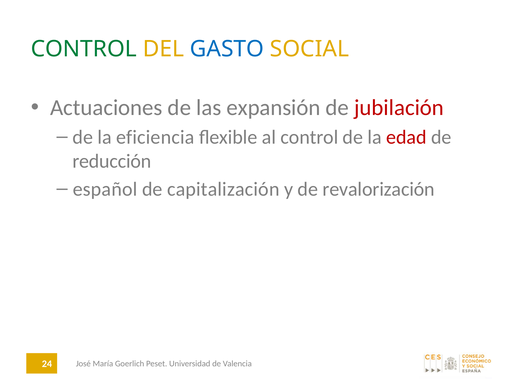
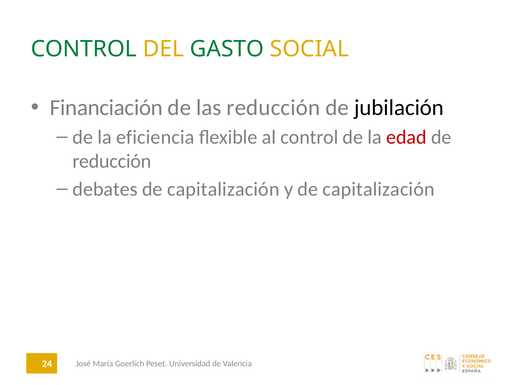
GASTO colour: blue -> green (227, 49)
Actuaciones: Actuaciones -> Financiación (106, 108)
las expansión: expansión -> reducción (273, 108)
jubilación colour: red -> black (399, 108)
español: español -> debates (105, 189)
y de revalorización: revalorización -> capitalización (379, 189)
